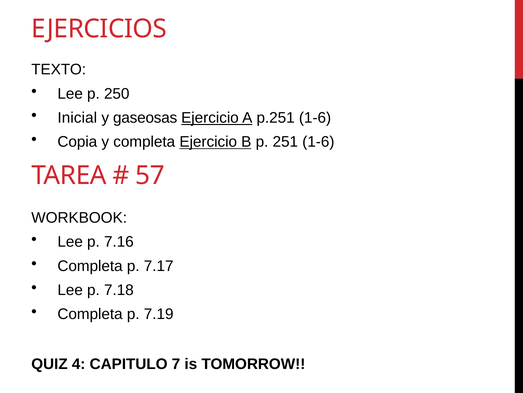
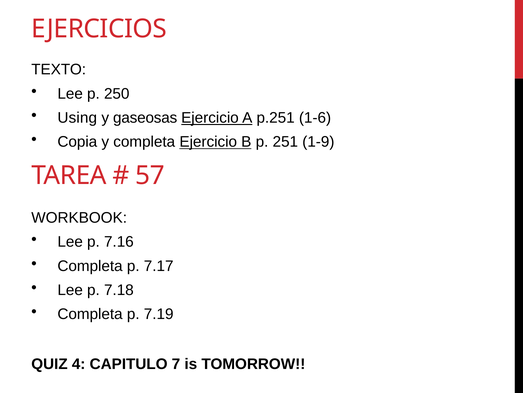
Inicial: Inicial -> Using (77, 118)
251 1-6: 1-6 -> 1-9 (318, 142)
